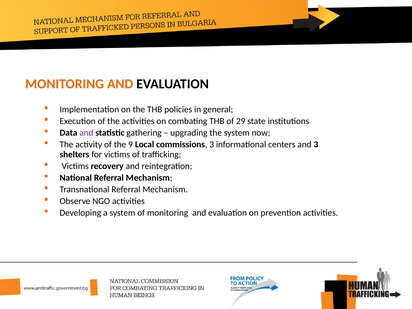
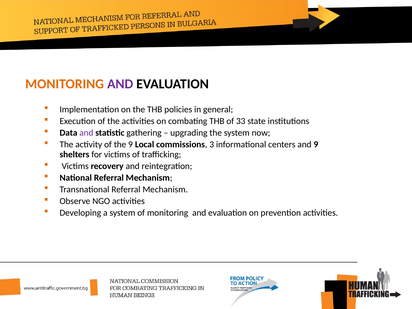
AND colour: orange -> purple (120, 84)
29: 29 -> 33 (241, 121)
and 3: 3 -> 9 (316, 145)
